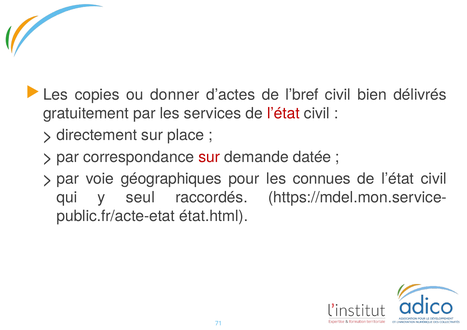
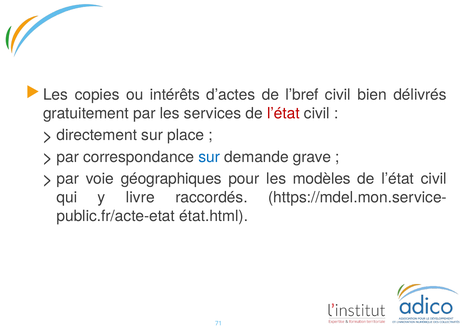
donner: donner -> intérêts (175, 95)
sur colour: red -> blue (209, 157)
datée: datée -> grave (312, 157)
connues: connues -> modèles (322, 179)
seul: seul -> livre (140, 197)
